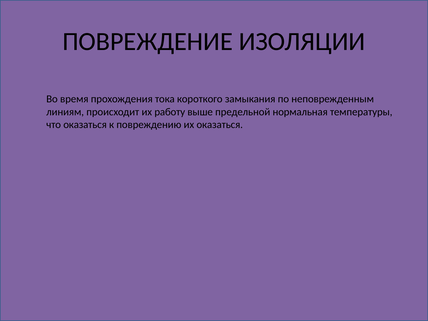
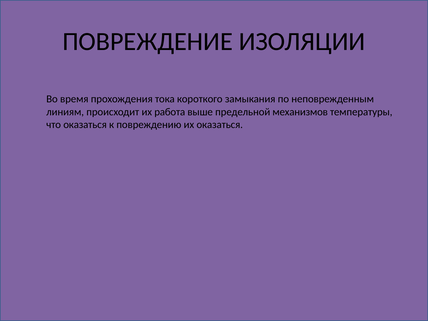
работу: работу -> работа (170, 112)
нормальная: нормальная -> механизмов (300, 112)
